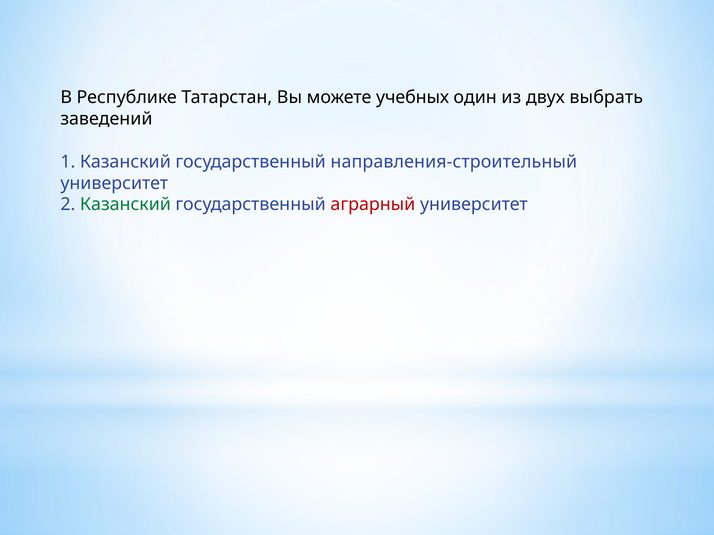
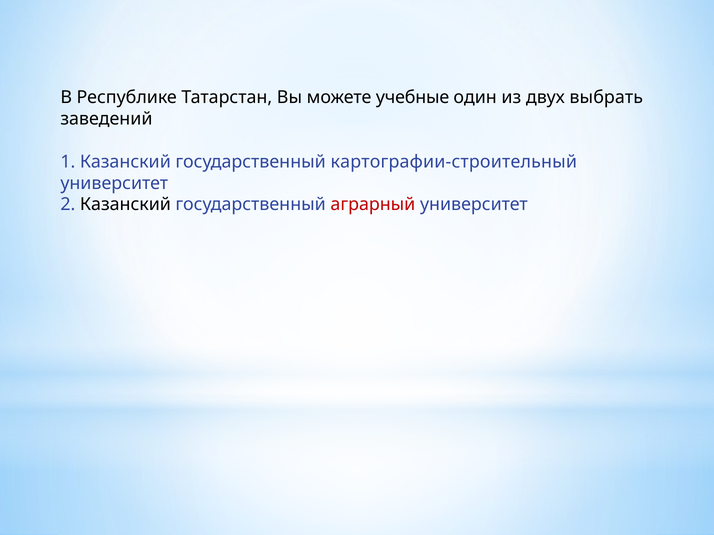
учебных: учебных -> учебные (413, 98)
направления-строительный: направления-строительный -> картографии-строительный (454, 162)
Казанский colour: green -> black (125, 205)
